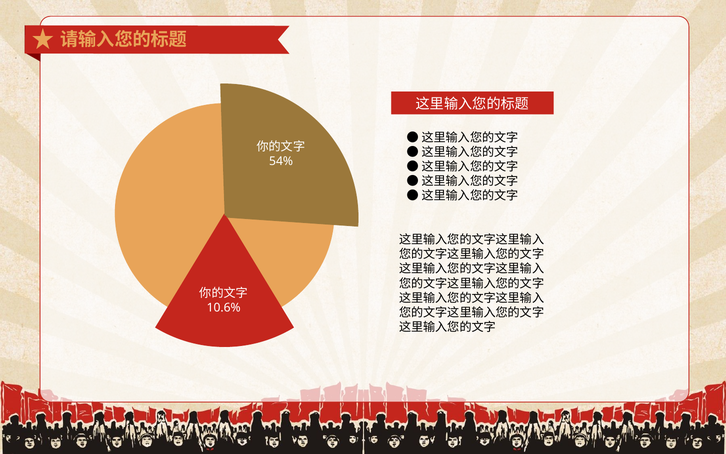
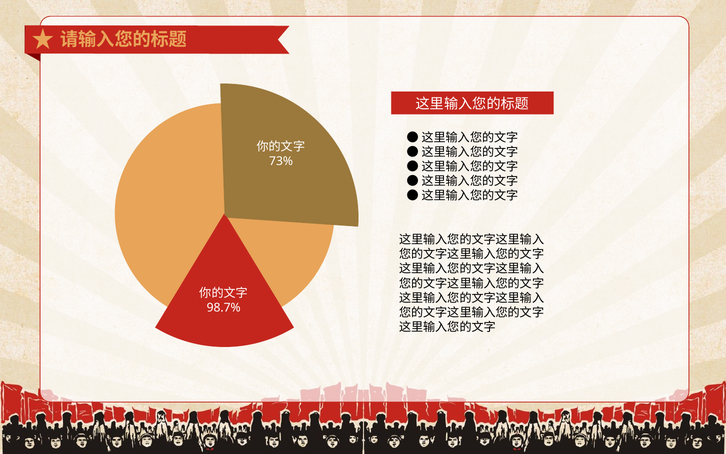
54%: 54% -> 73% (281, 161)
10.6%: 10.6% -> 98.7% (224, 307)
